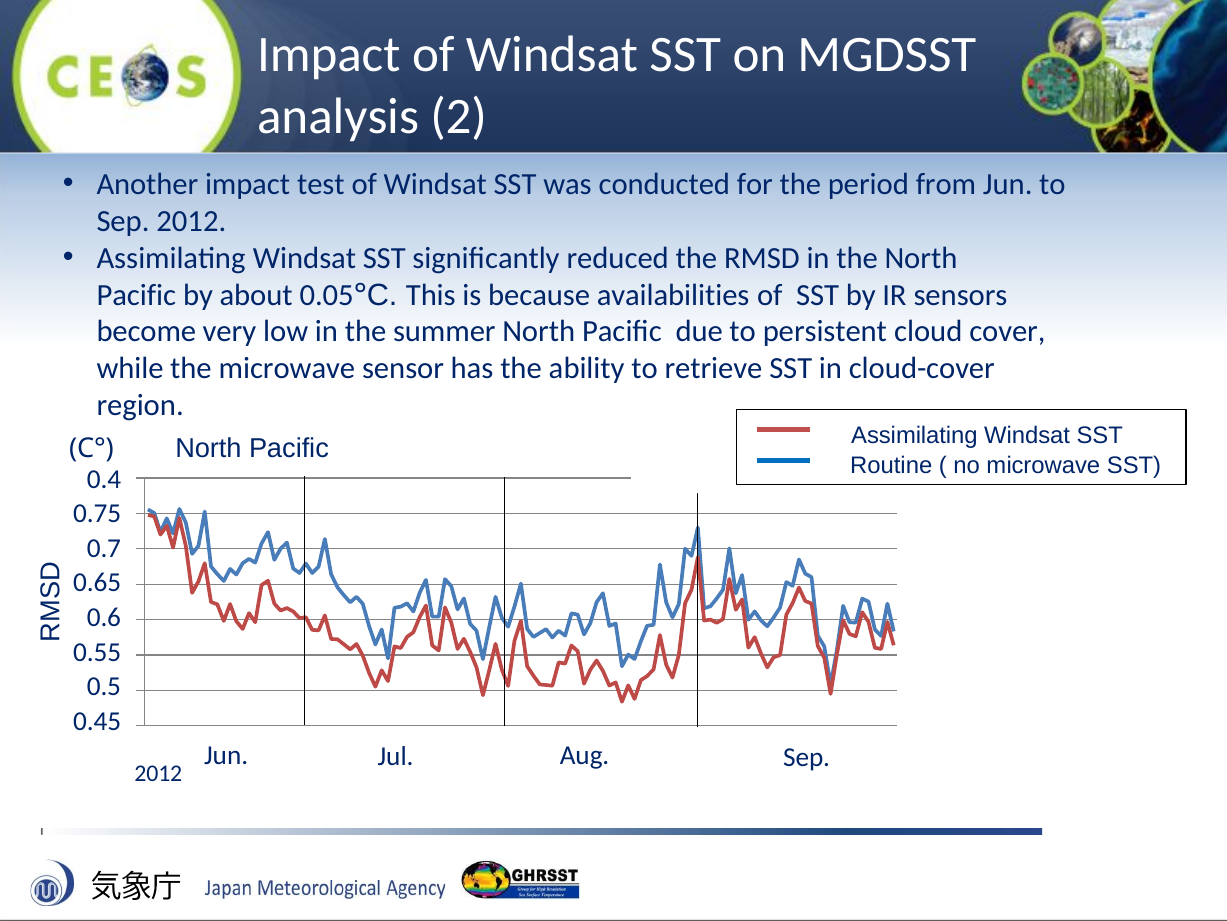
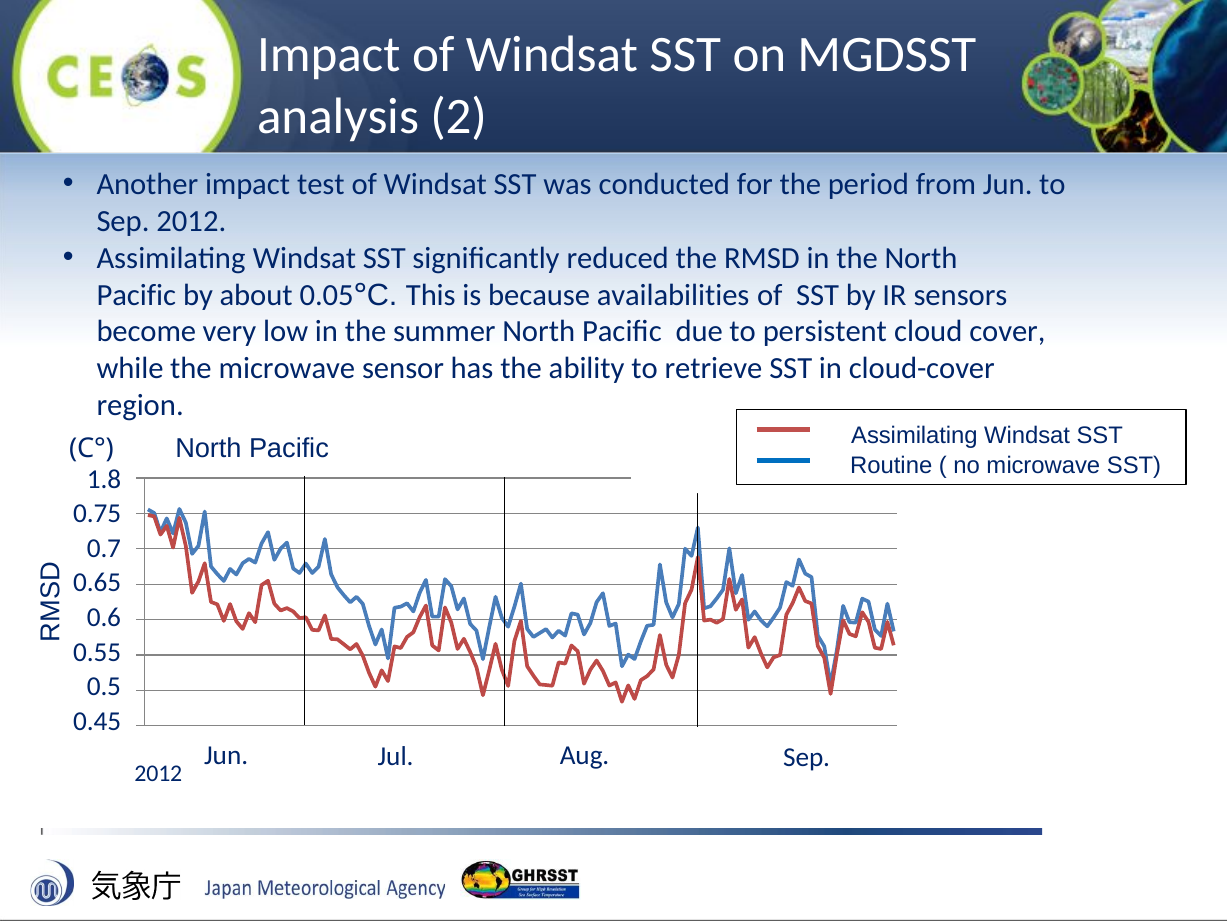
0.4: 0.4 -> 1.8 (104, 479)
